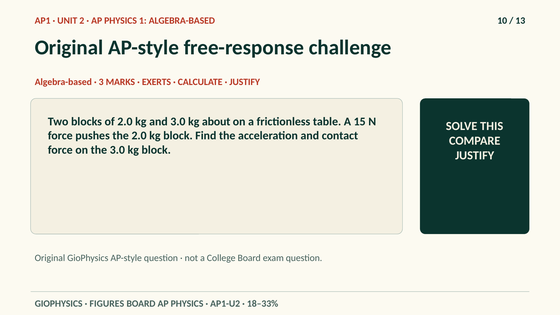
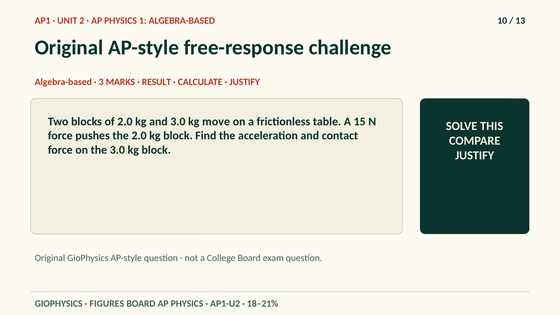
EXERTS: EXERTS -> RESULT (156, 82)
about: about -> move (216, 122)
18–33%: 18–33% -> 18–21% (263, 304)
